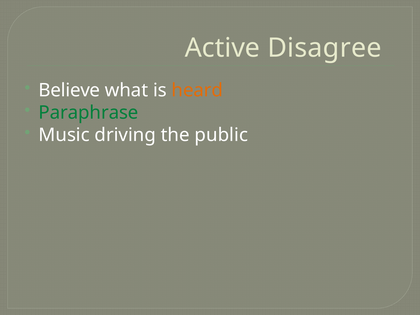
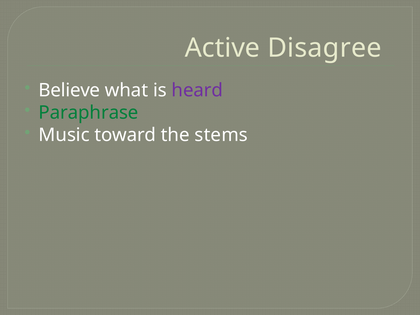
heard colour: orange -> purple (197, 90)
driving: driving -> toward (125, 135)
public: public -> stems (221, 135)
